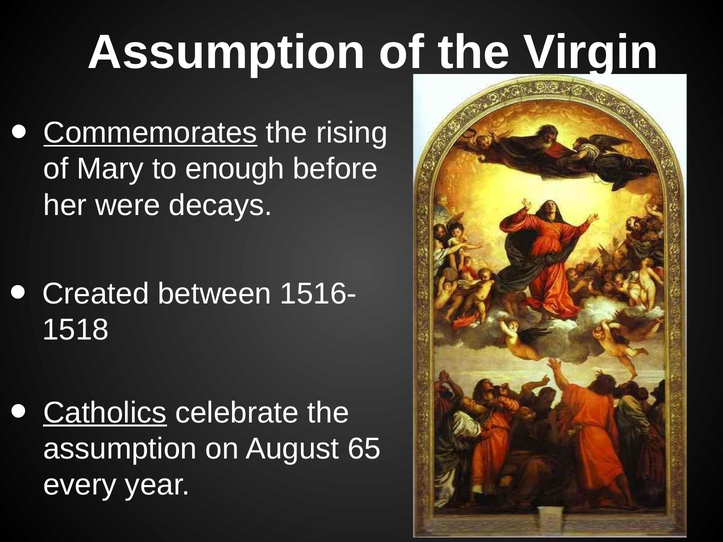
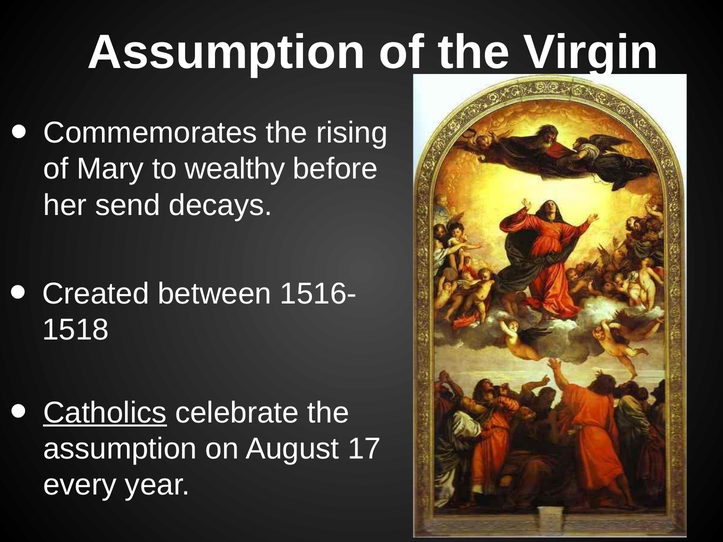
Commemorates underline: present -> none (150, 133)
enough: enough -> wealthy (235, 169)
were: were -> send (128, 205)
65: 65 -> 17 (364, 449)
